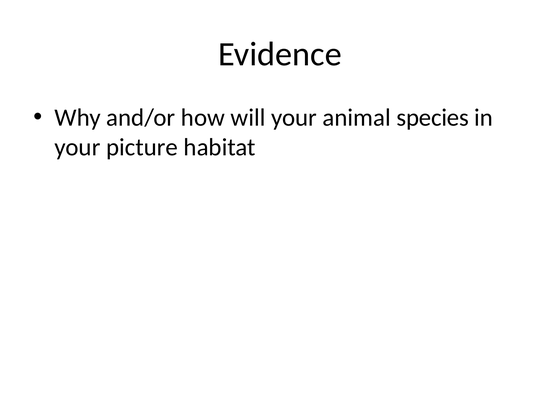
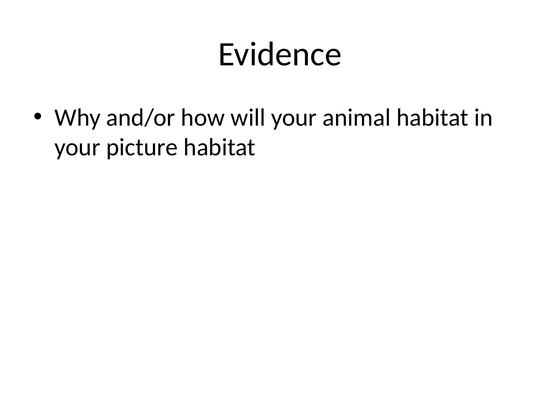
animal species: species -> habitat (433, 117)
